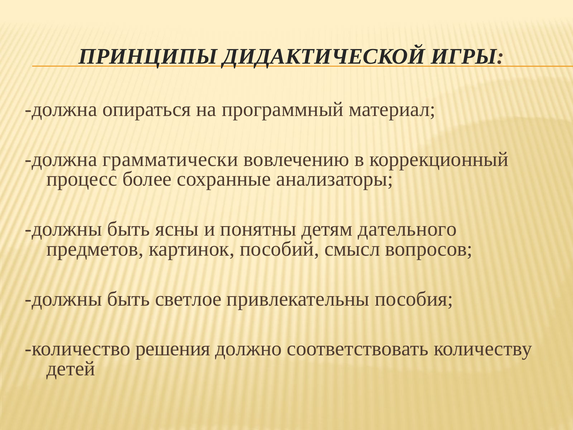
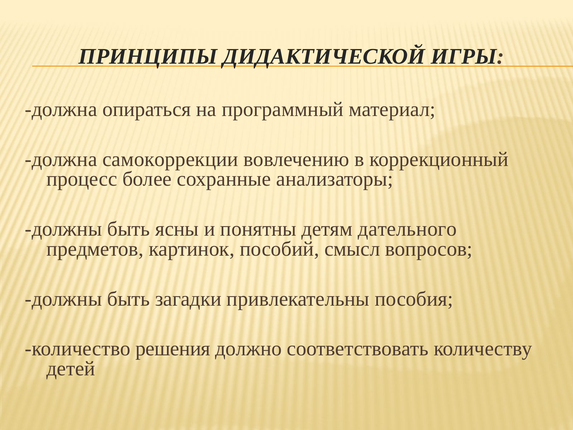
грамматически: грамматически -> самокоррекции (170, 159)
светлое: светлое -> загадки (188, 299)
